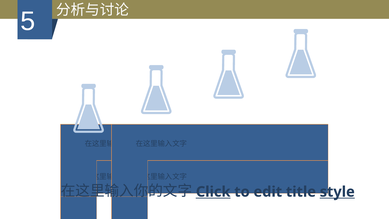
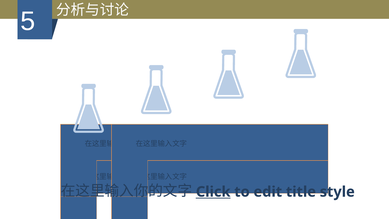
style underline: present -> none (337, 192)
